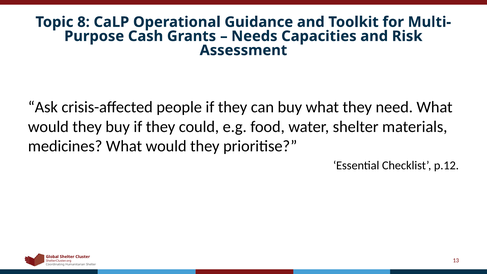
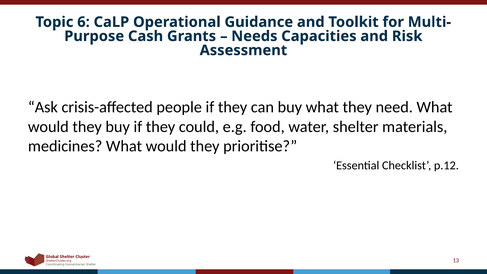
8: 8 -> 6 (84, 22)
